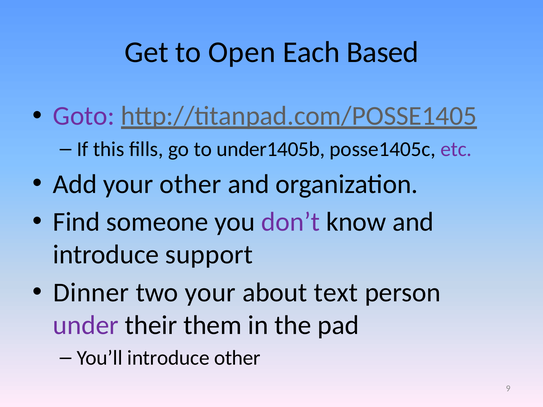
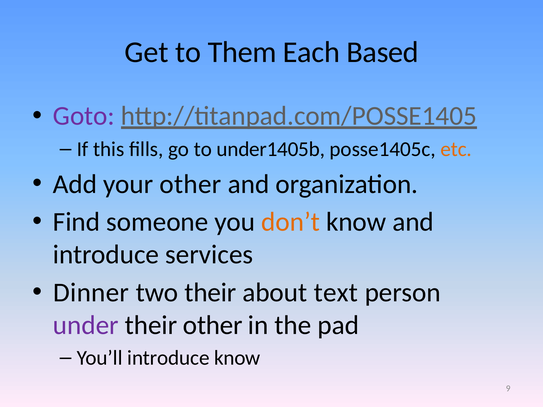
Open: Open -> Them (242, 52)
etc colour: purple -> orange (456, 149)
don’t colour: purple -> orange (291, 222)
support: support -> services (209, 255)
two your: your -> their (210, 293)
their them: them -> other (213, 325)
introduce other: other -> know (237, 358)
